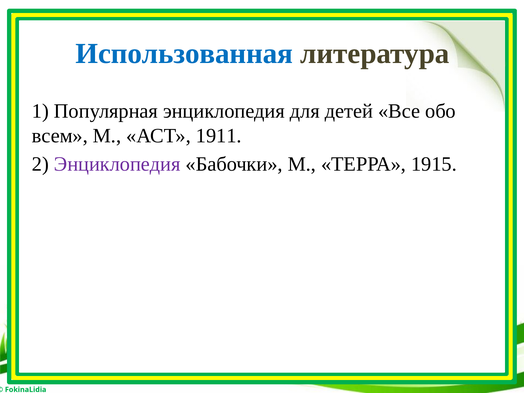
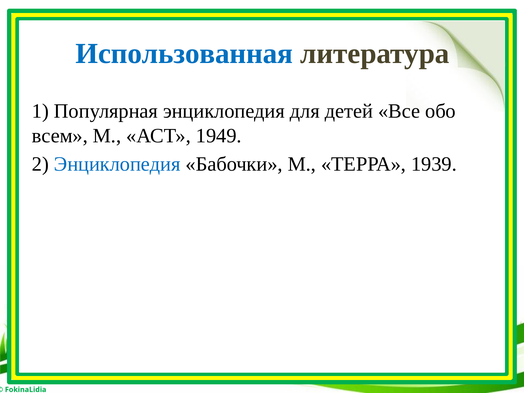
1911: 1911 -> 1949 (219, 136)
Энциклопедия colour: purple -> blue (117, 164)
1915: 1915 -> 1939 (434, 164)
